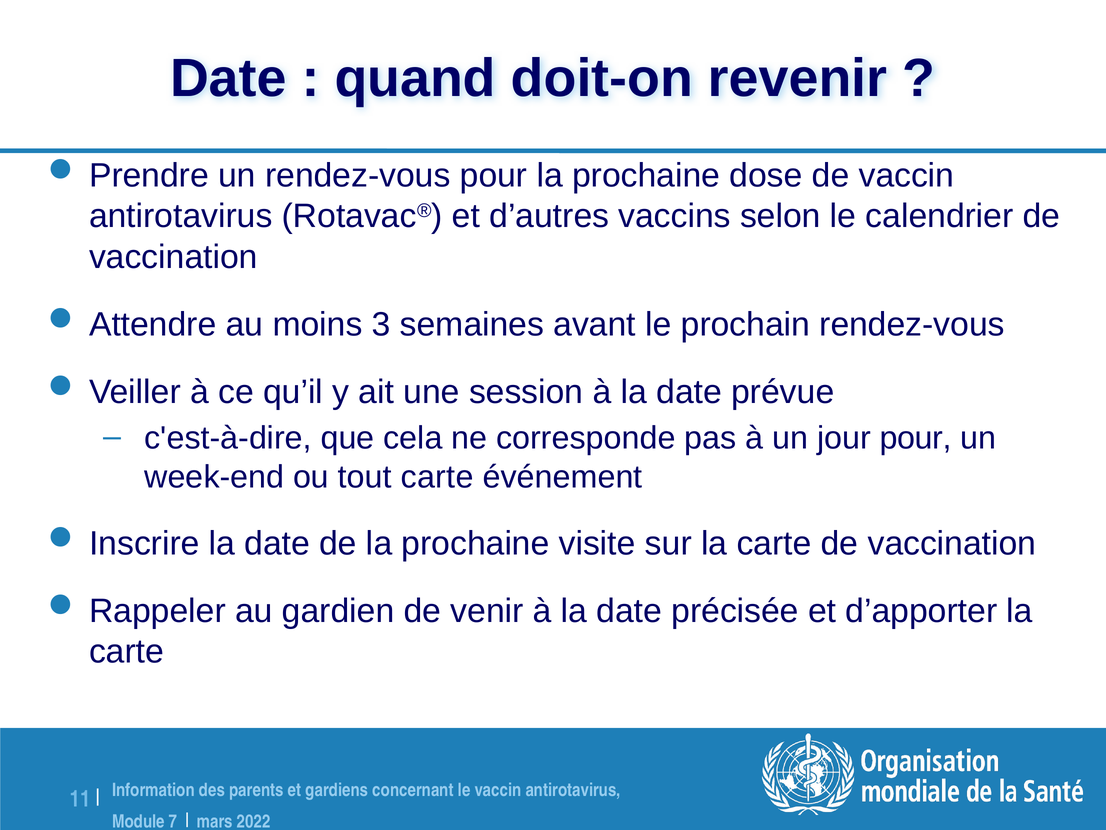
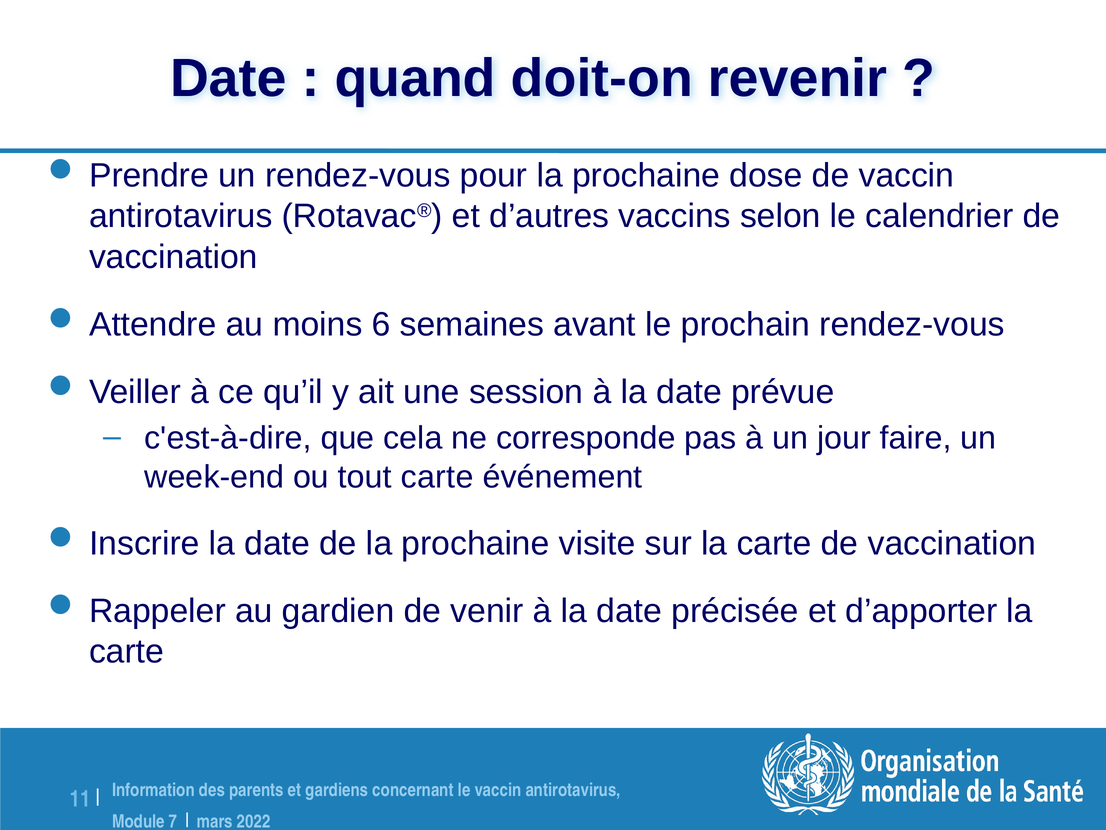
3: 3 -> 6 (381, 324)
jour pour: pour -> faire (916, 438)
